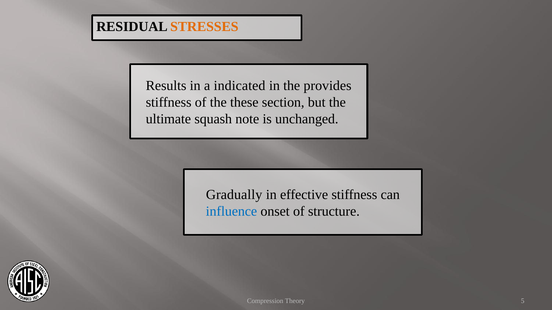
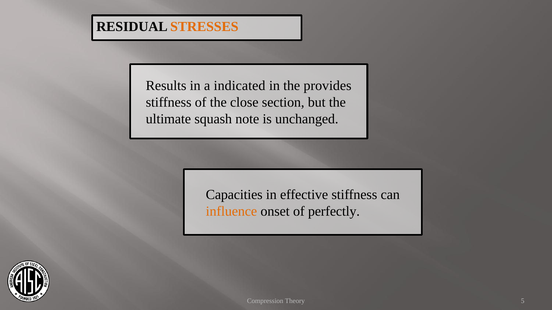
these: these -> close (244, 102)
Gradually: Gradually -> Capacities (234, 195)
influence colour: blue -> orange (231, 212)
structure: structure -> perfectly (334, 212)
